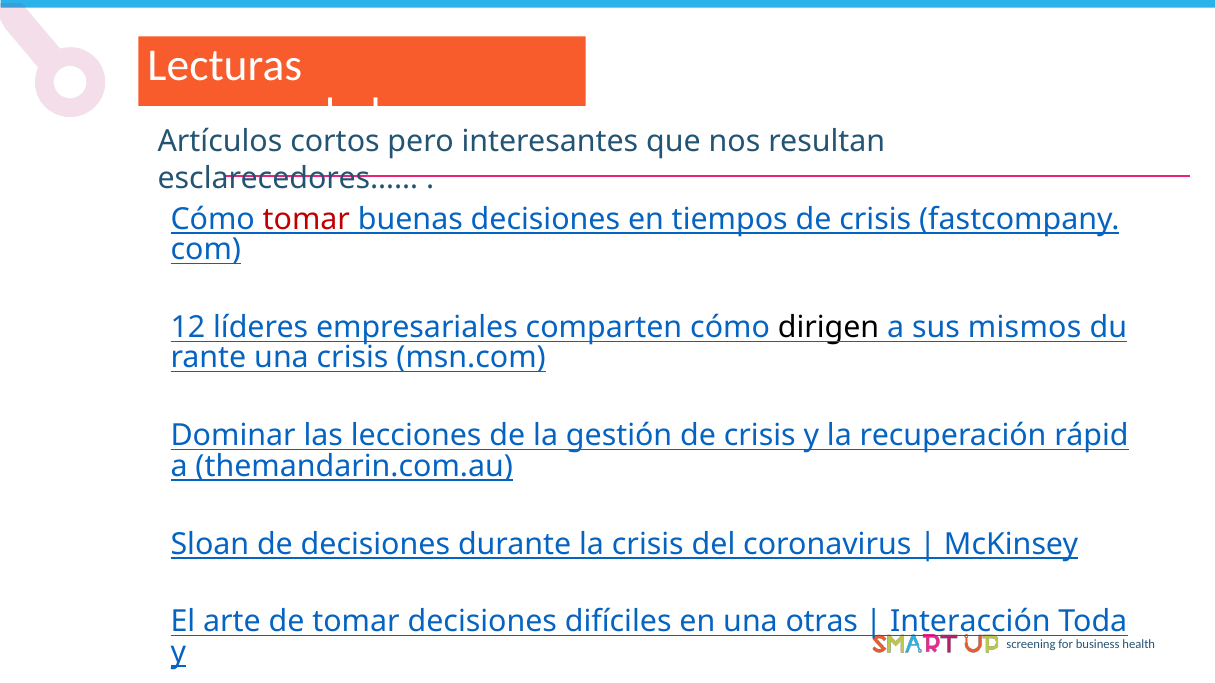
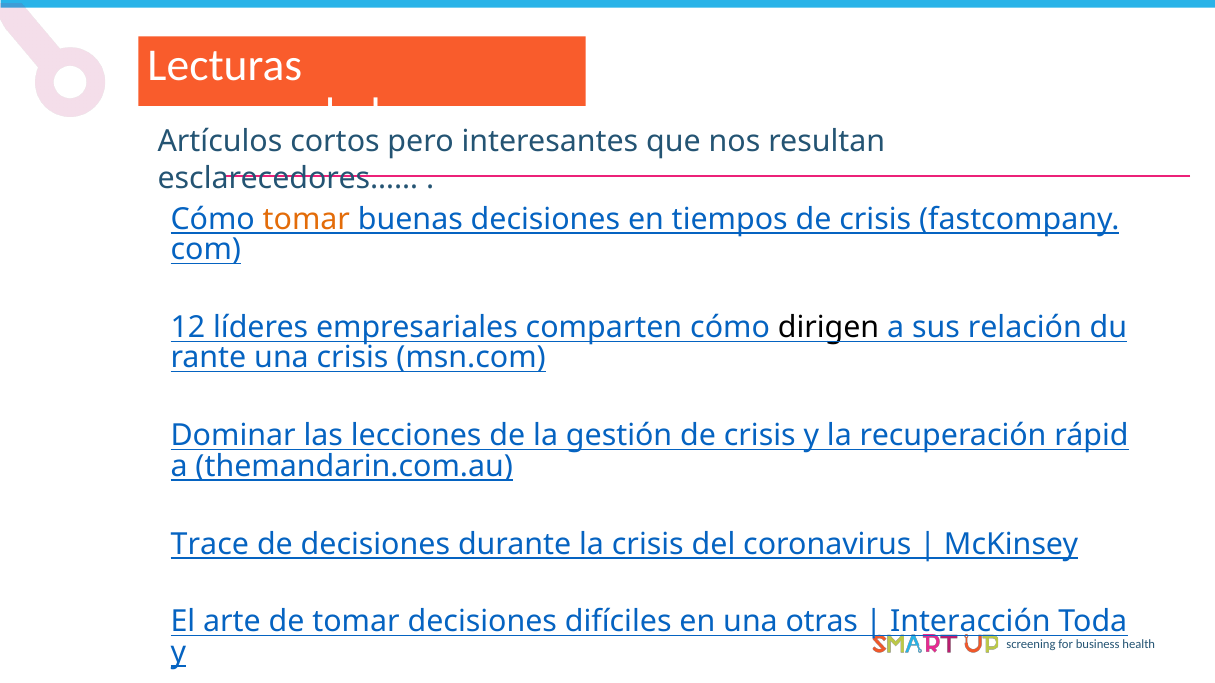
tomar colour: red -> orange (306, 219)
mismos: mismos -> relación (1025, 328)
Sloan: Sloan -> Trace (210, 544)
